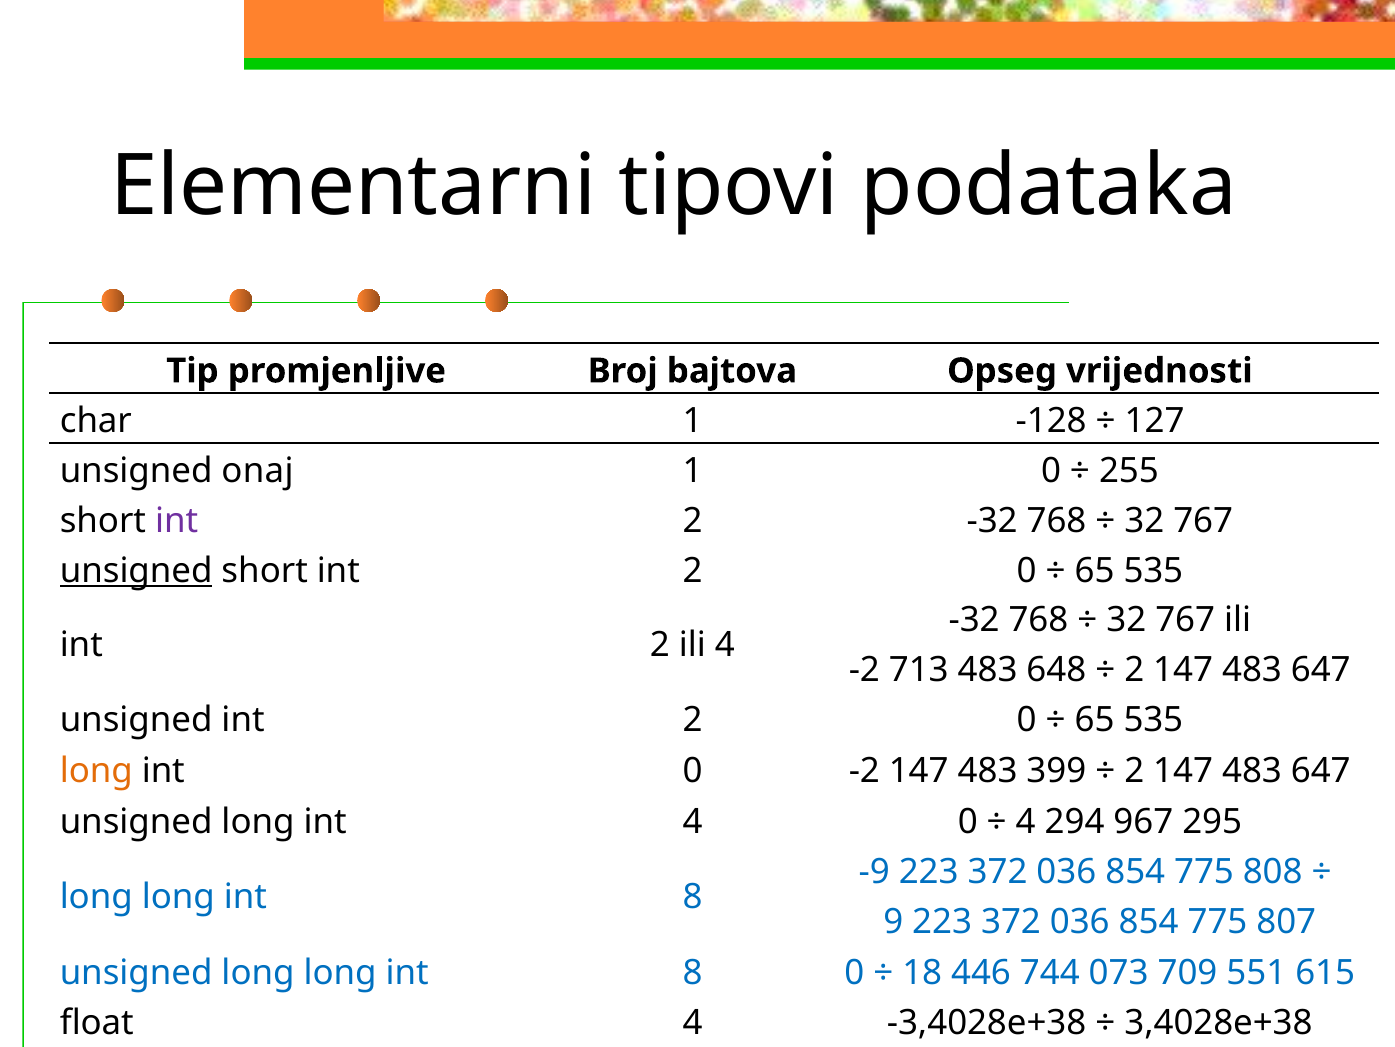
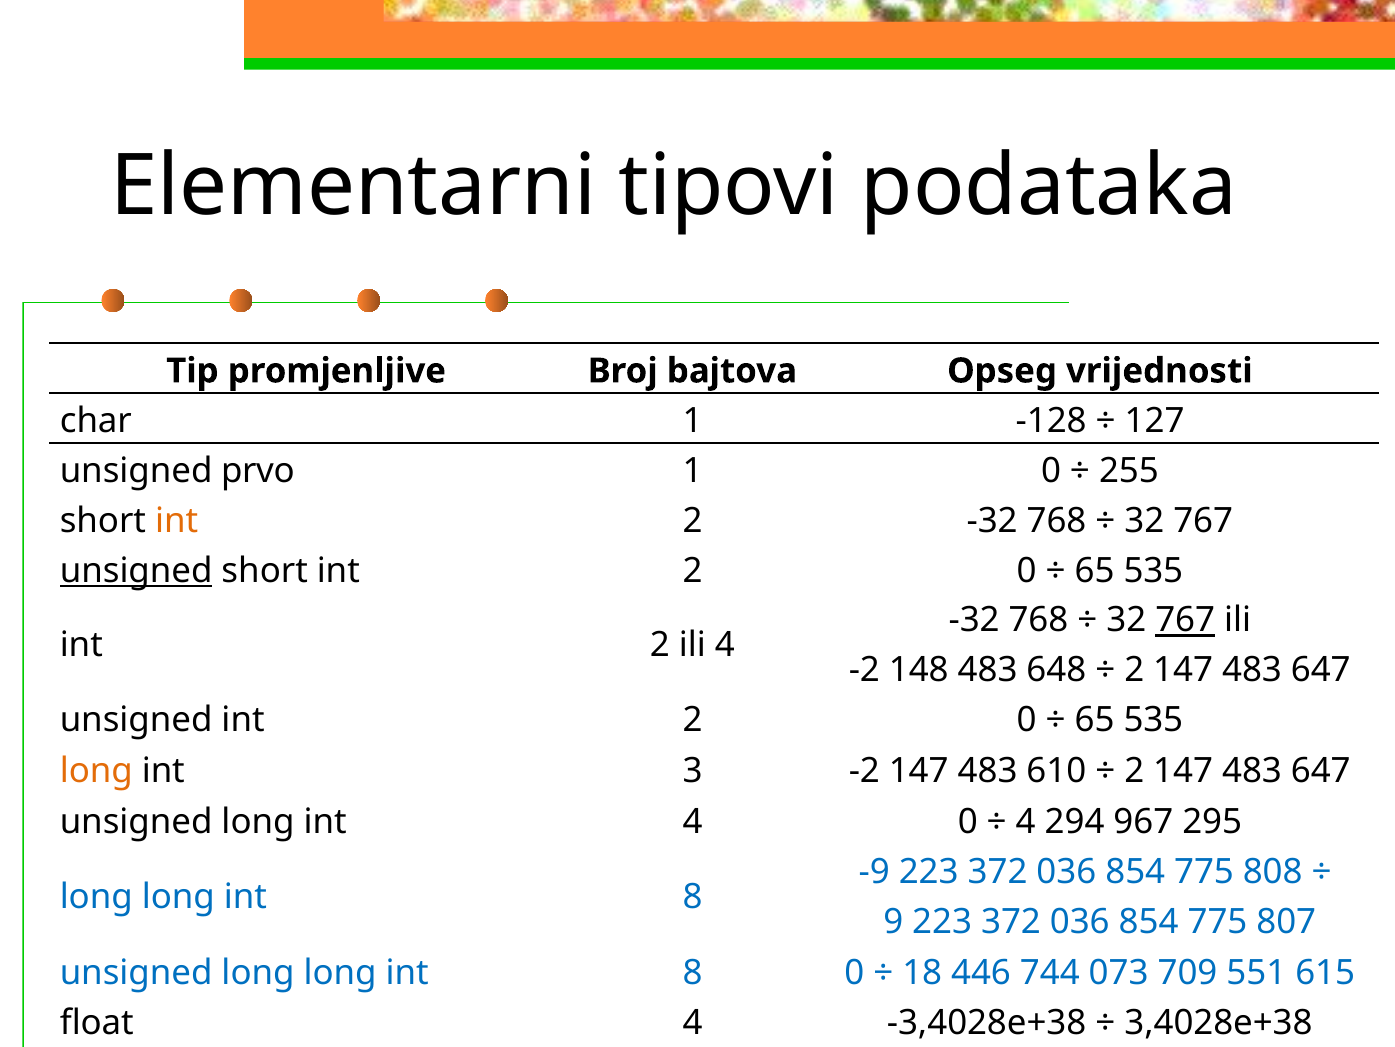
onaj: onaj -> prvo (258, 470)
int colour: purple -> orange (177, 520)
767 underline: none -> present (1185, 620)
713: 713 -> 148 (919, 670)
int 0: 0 -> 3 (692, 771)
399: 399 -> 610 (1056, 771)
